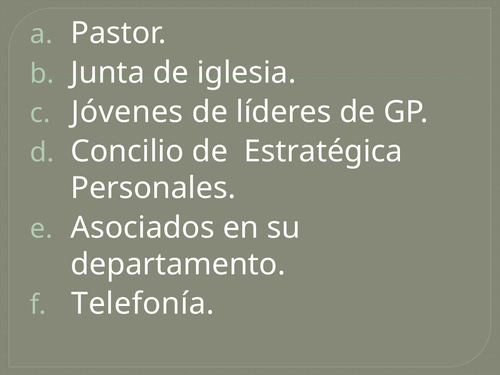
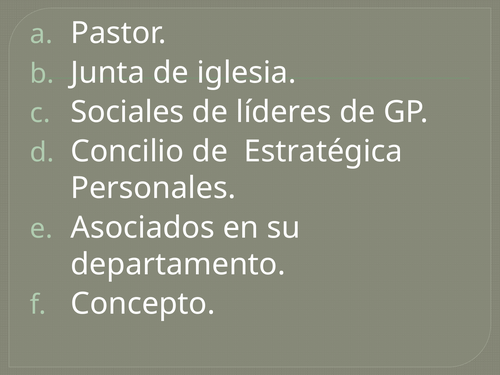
Jóvenes: Jóvenes -> Sociales (127, 112)
Telefonía: Telefonía -> Concepto (143, 304)
